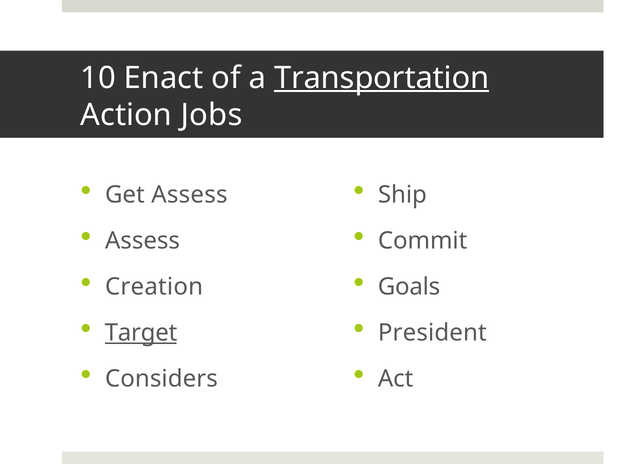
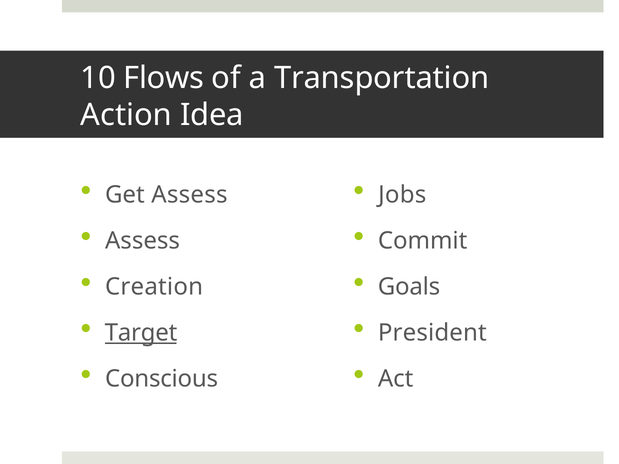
Enact: Enact -> Flows (164, 78)
Transportation underline: present -> none (382, 78)
Jobs: Jobs -> Idea (212, 115)
Ship: Ship -> Jobs (402, 195)
Considers: Considers -> Conscious (162, 379)
